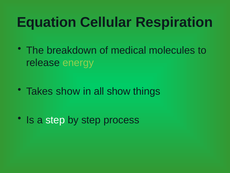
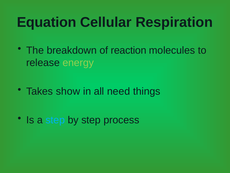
medical: medical -> reaction (129, 50)
all show: show -> need (119, 91)
step colour: white -> light blue (55, 120)
